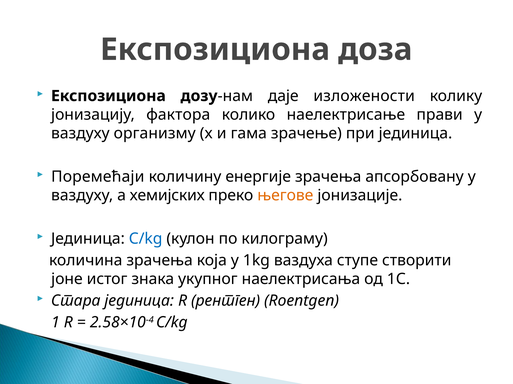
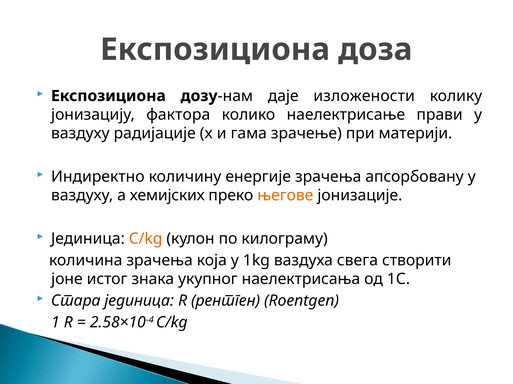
организму: организму -> радијације (155, 134)
при јединица: јединица -> материји (415, 134)
Поремећаји: Поремећаји -> Индиректно (98, 177)
C/kg colour: blue -> orange (146, 239)
ступе: ступе -> свега (357, 261)
